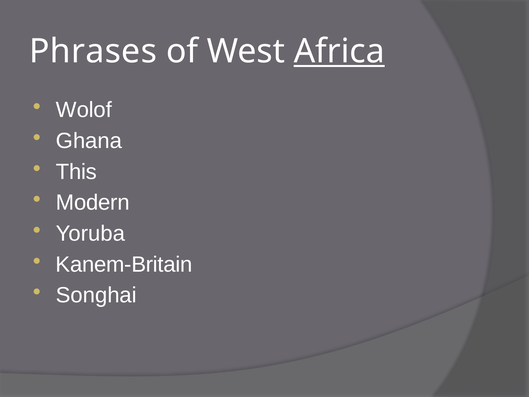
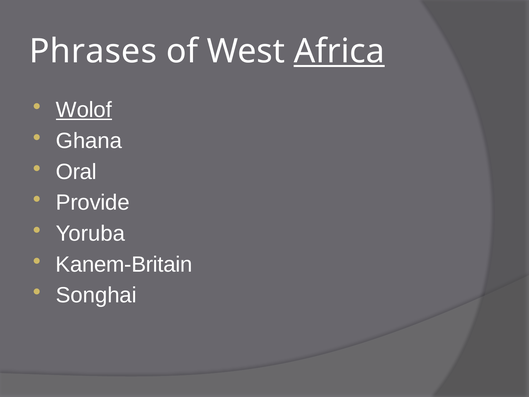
Wolof underline: none -> present (84, 110)
This: This -> Oral (76, 172)
Modern: Modern -> Provide (93, 203)
